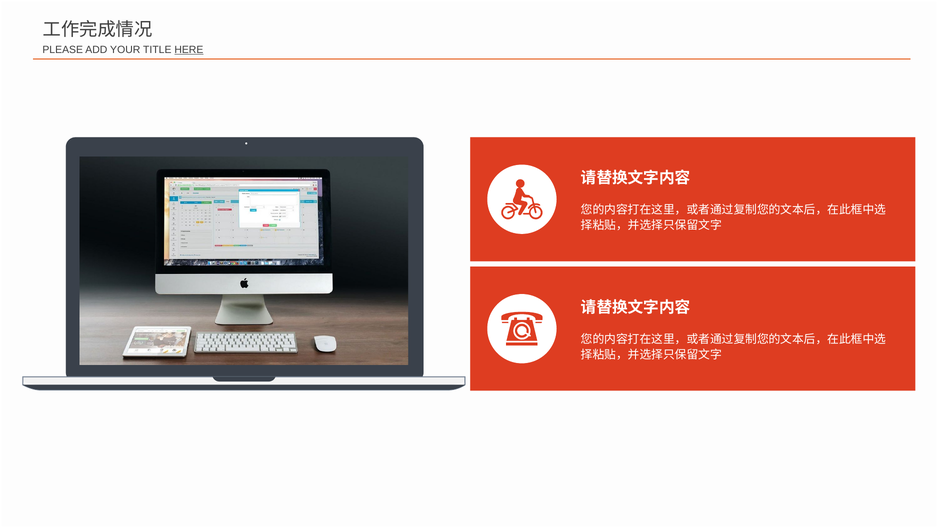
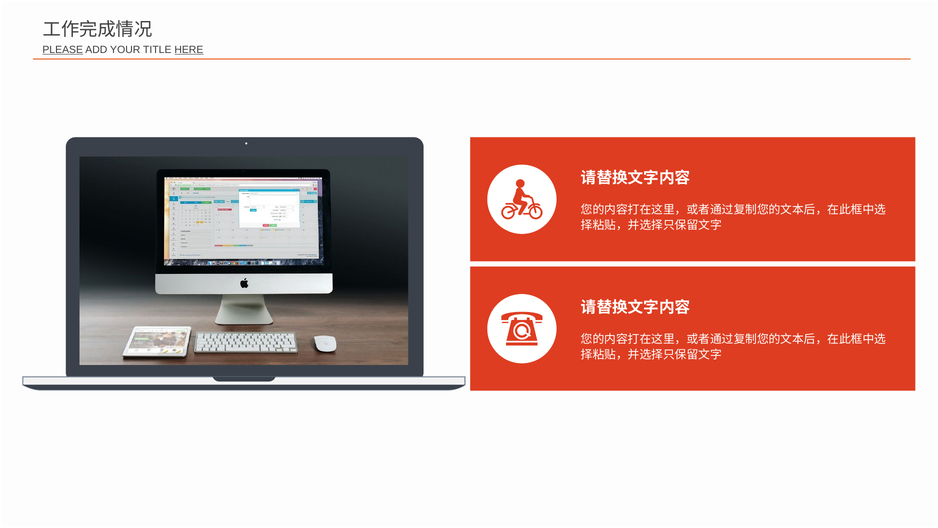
PLEASE underline: none -> present (63, 50)
